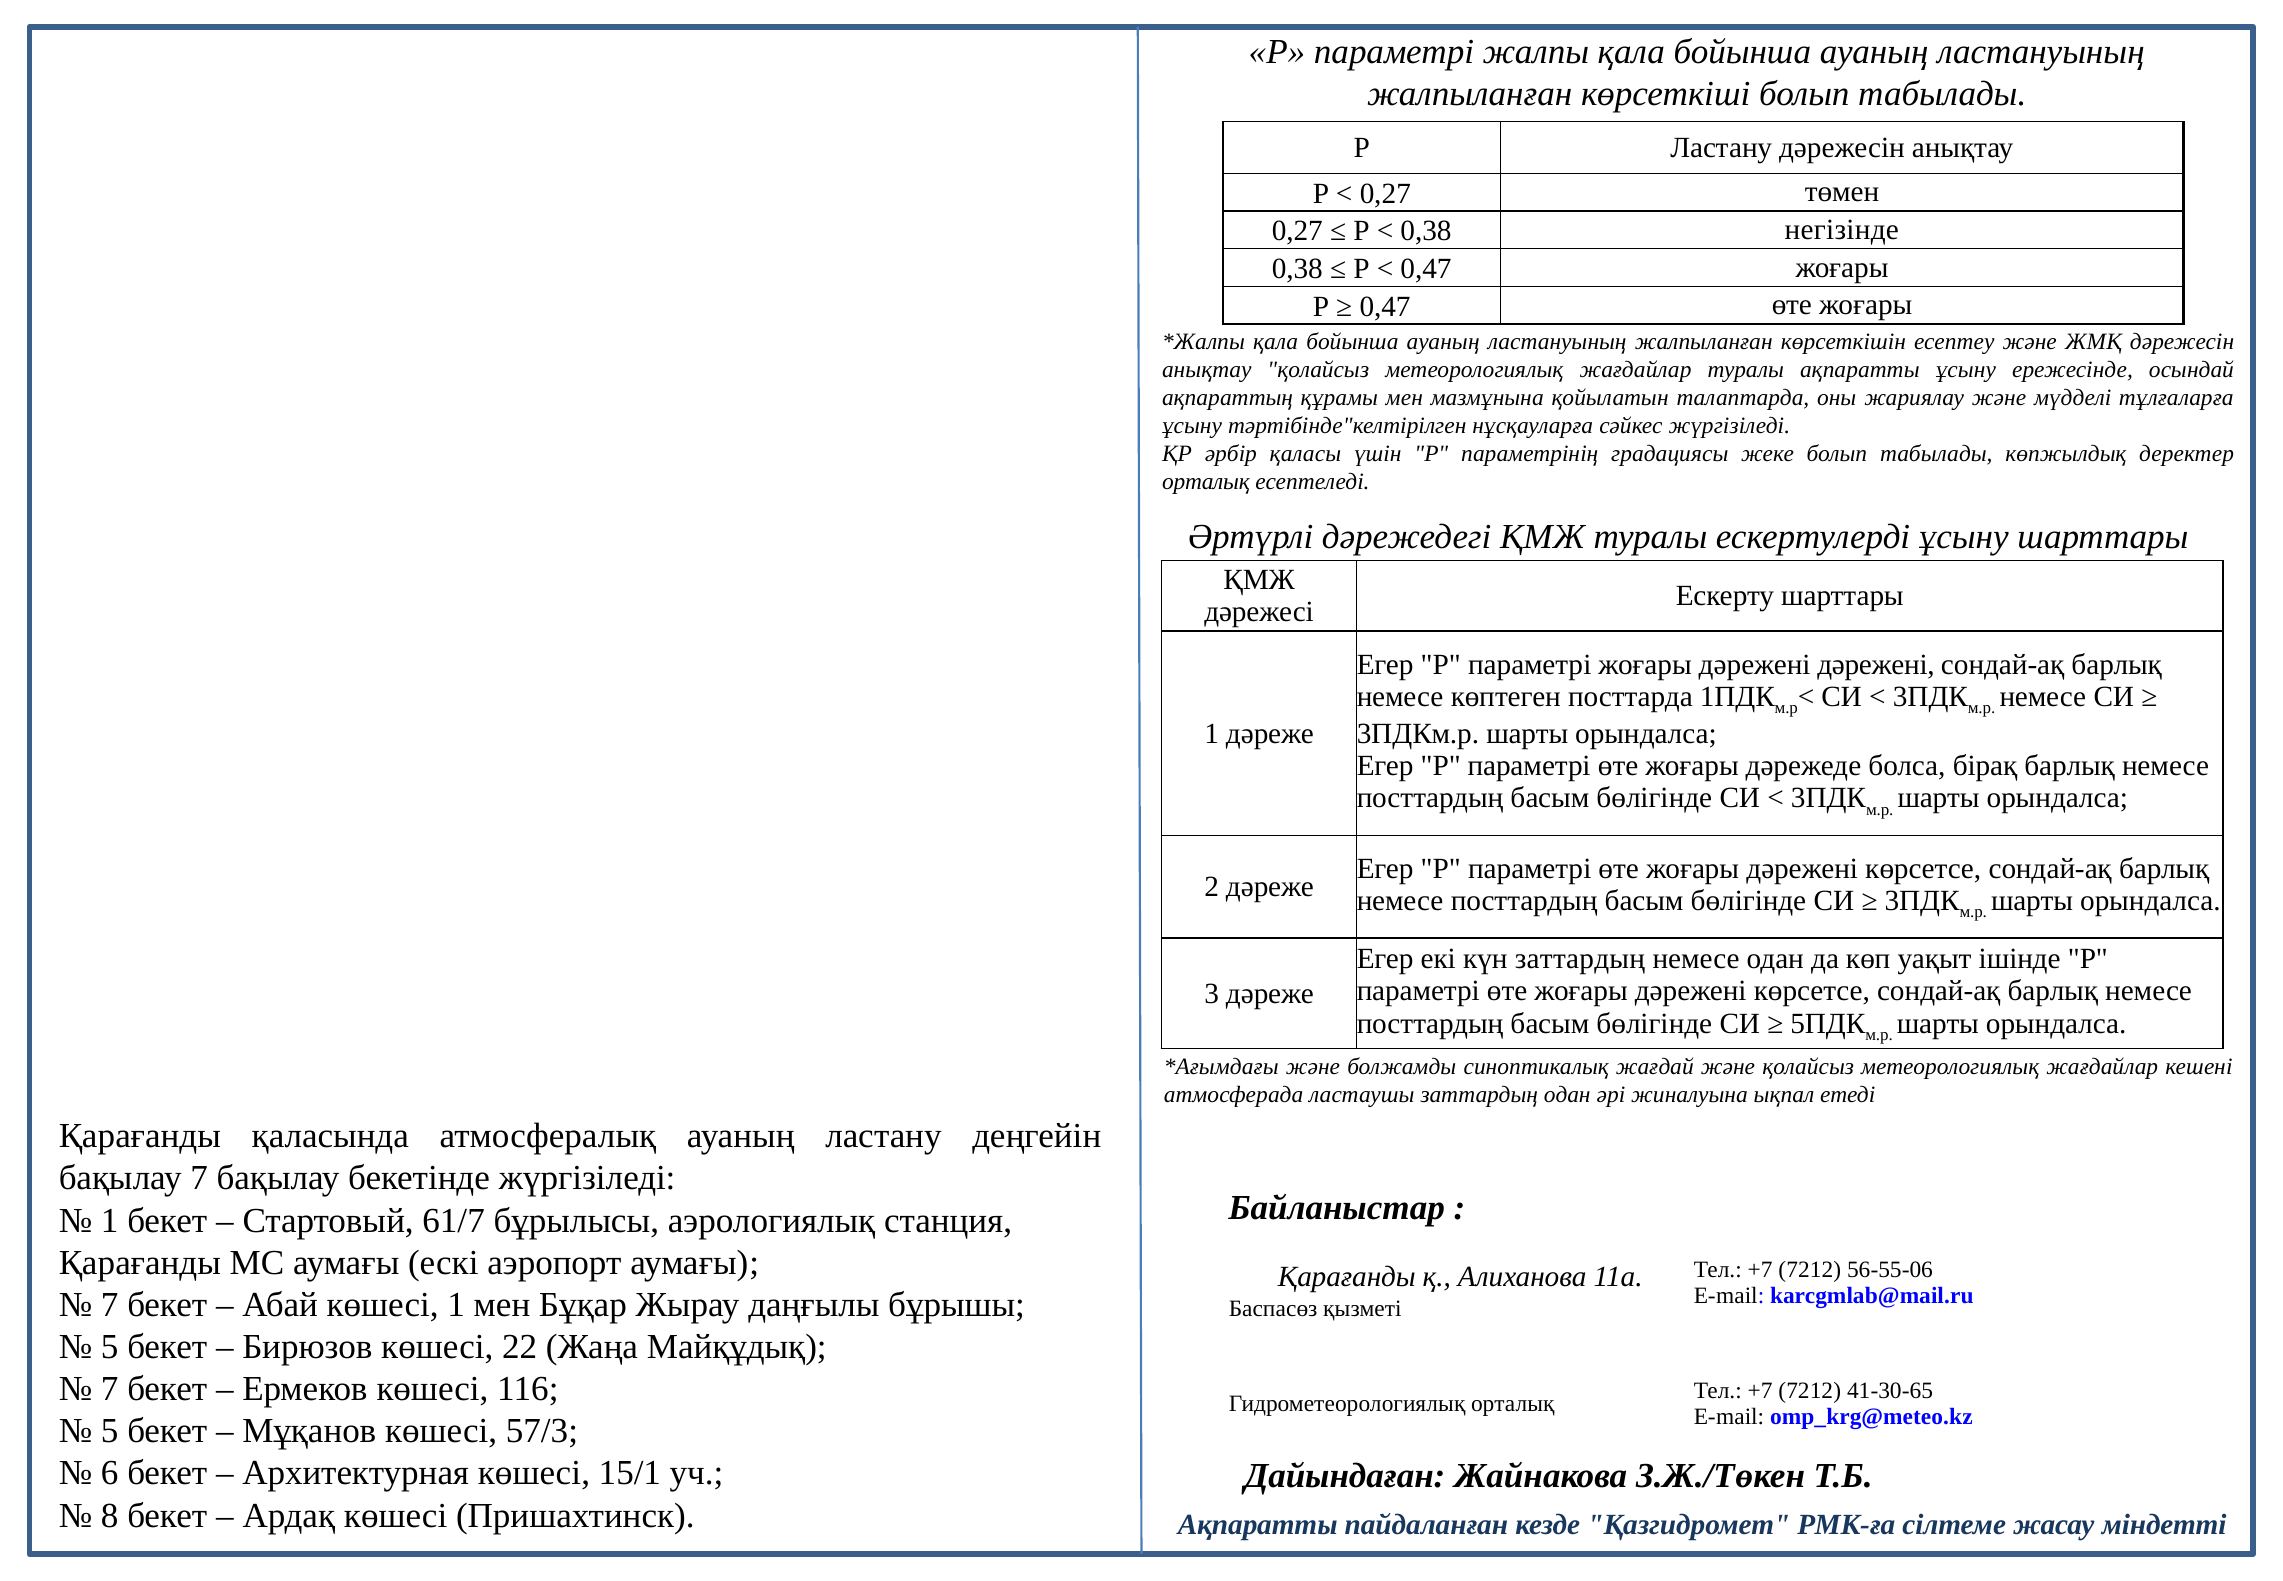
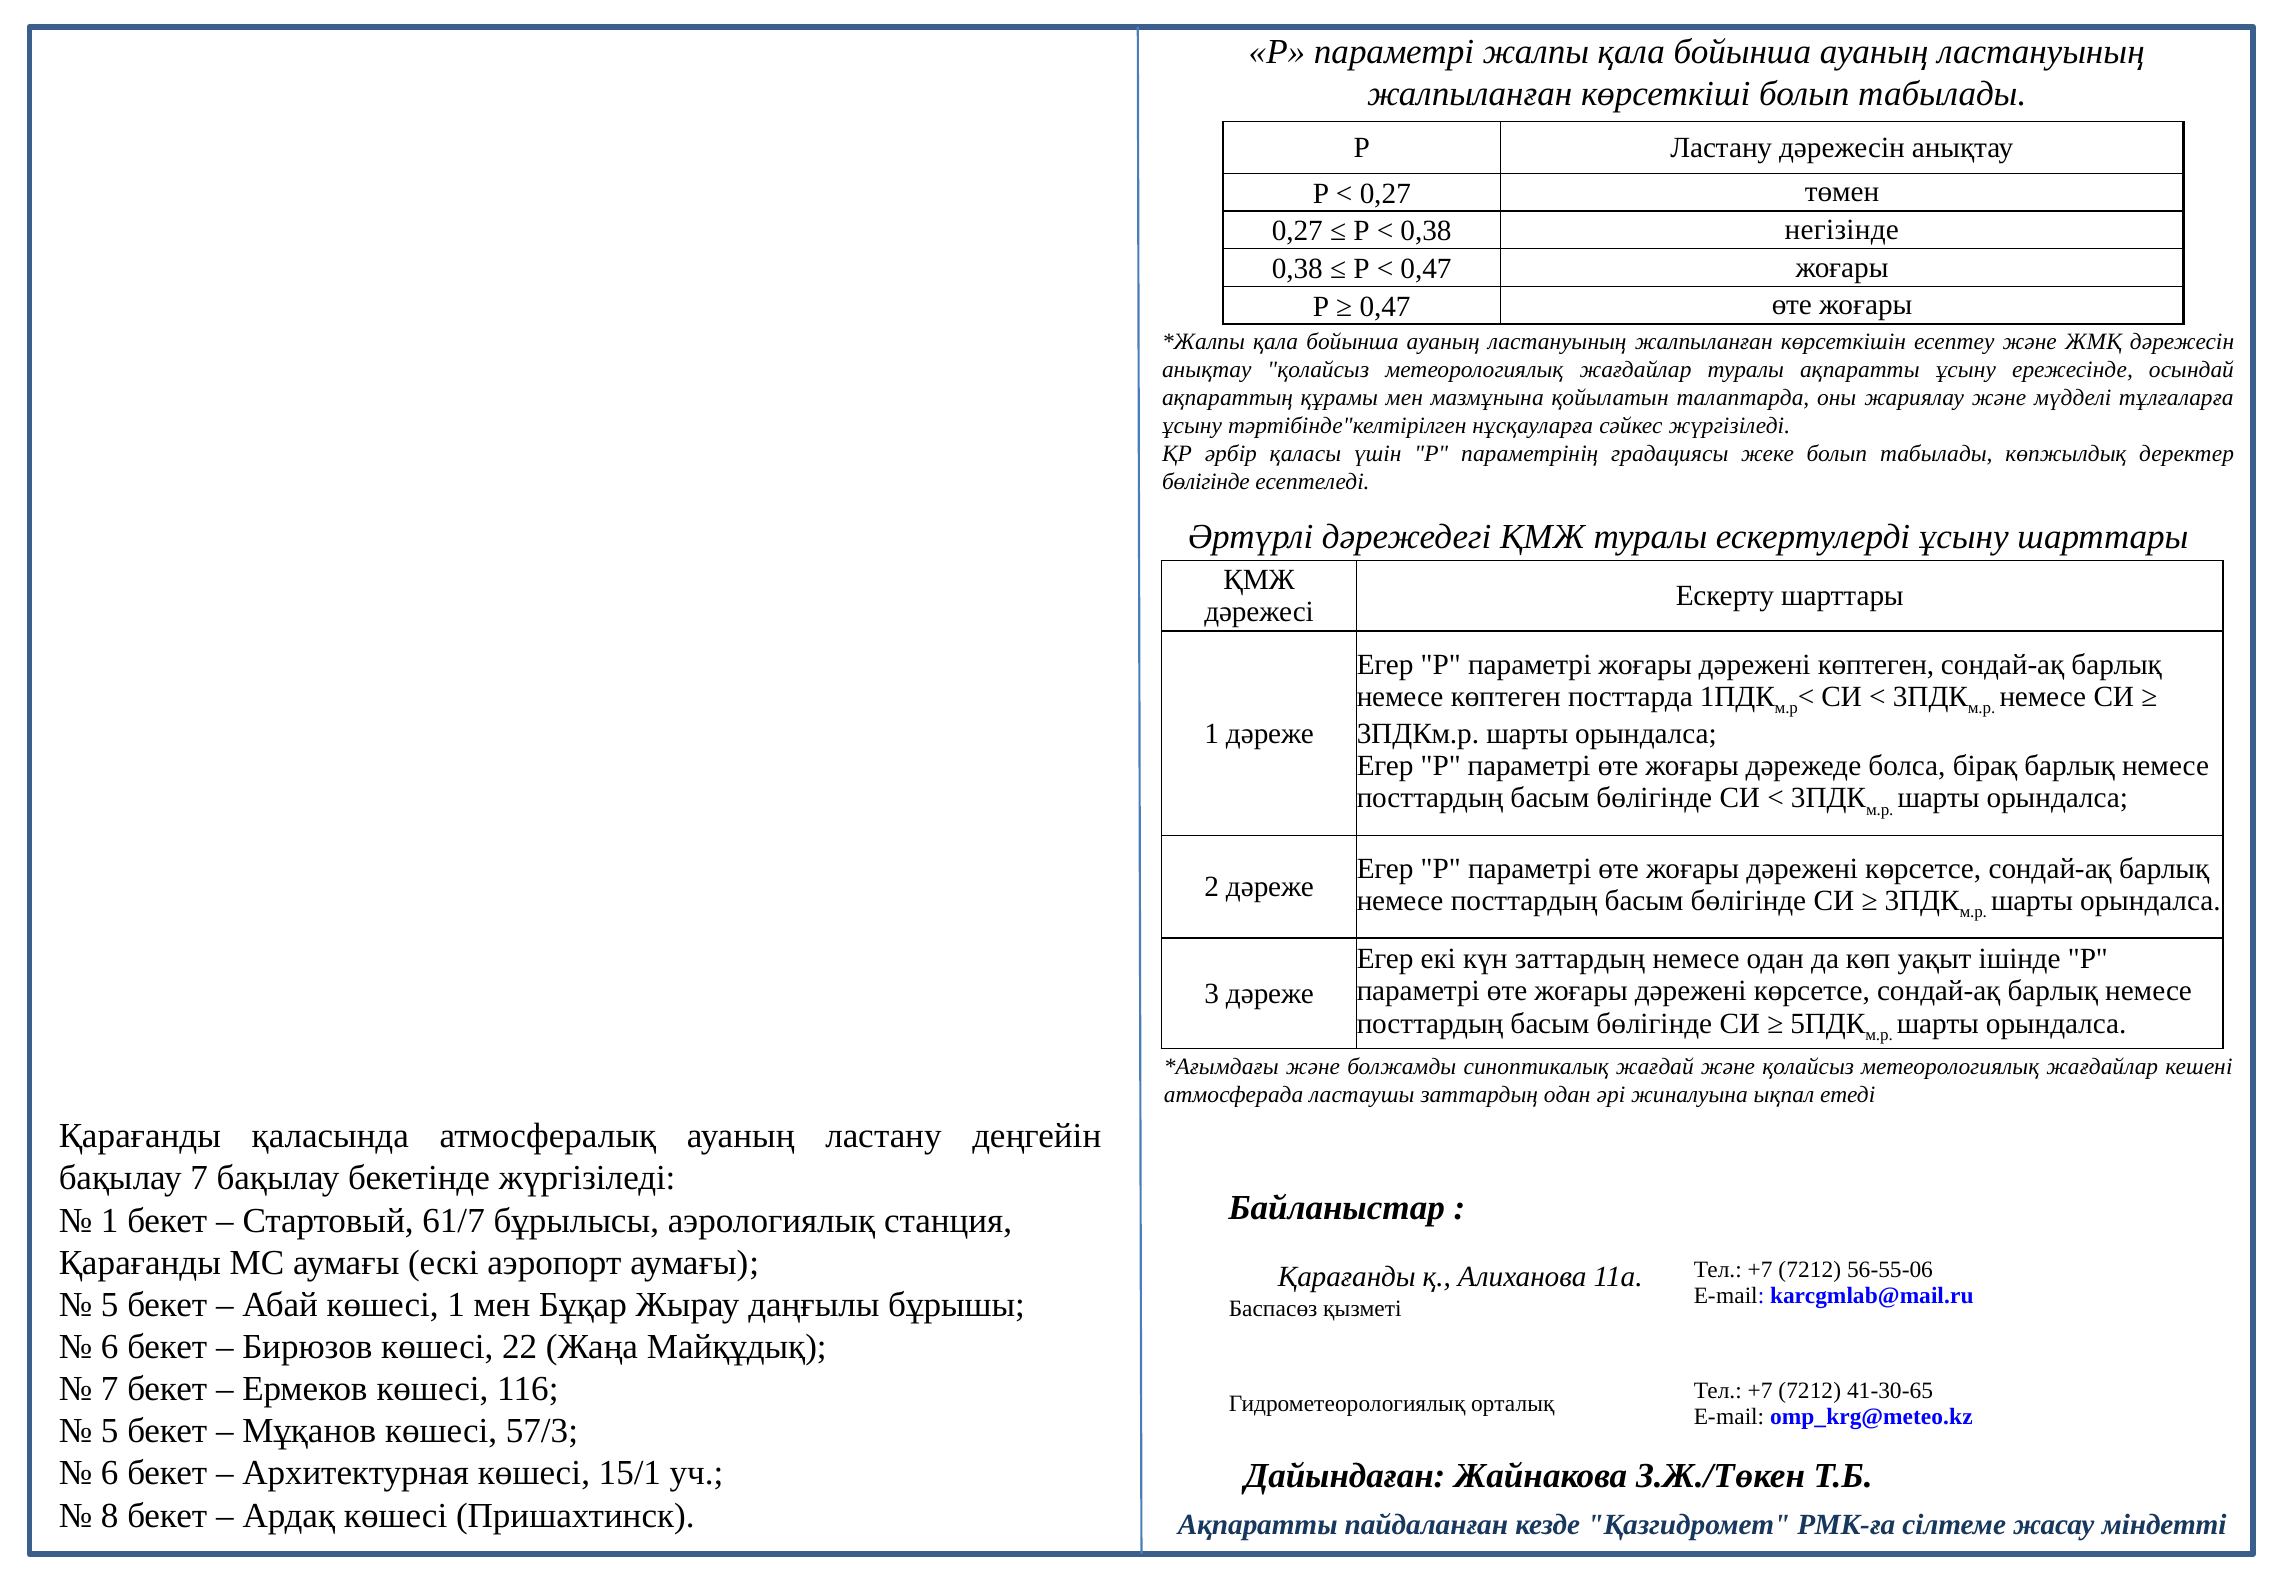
орталық: орталық -> бөлігінде (1206, 481)
дәрежені дәрежені: дәрежені -> көптеген (1876, 664)
7: 7 -> 5 (110, 1304)
5: 5 -> 6 (110, 1347)
